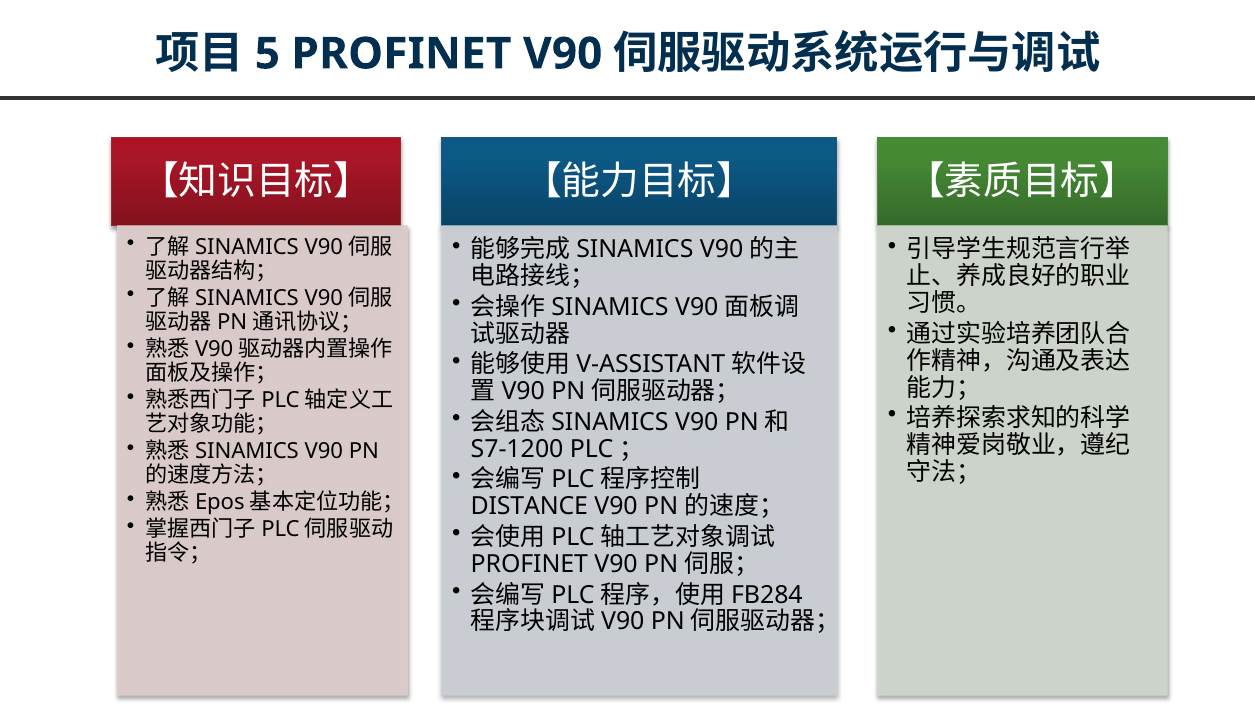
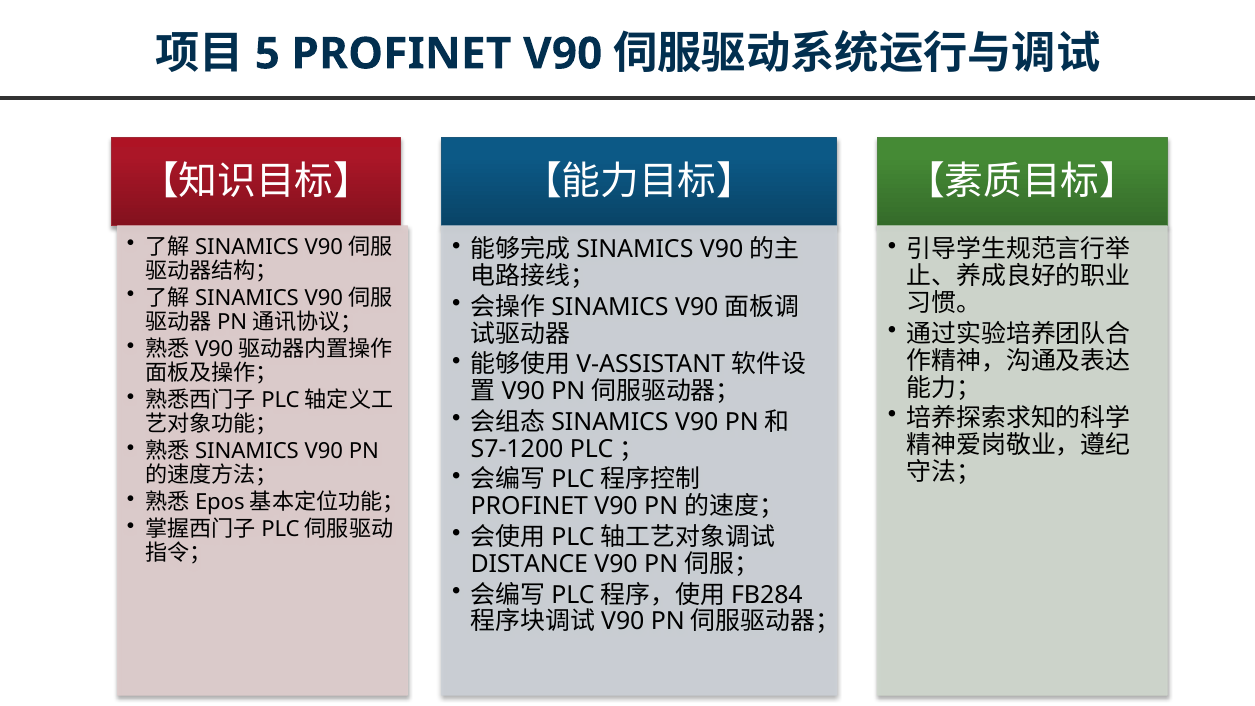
DISTANCE: DISTANCE -> PROFINET (529, 506)
PROFINET: PROFINET -> DISTANCE (529, 564)
